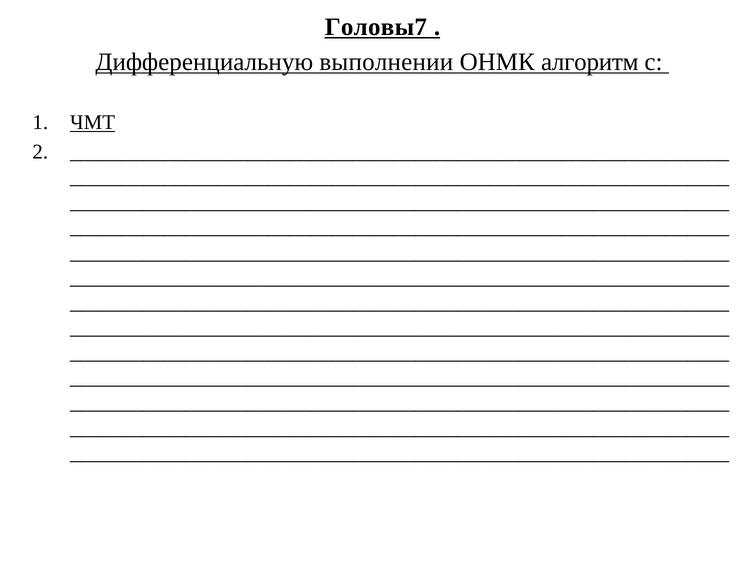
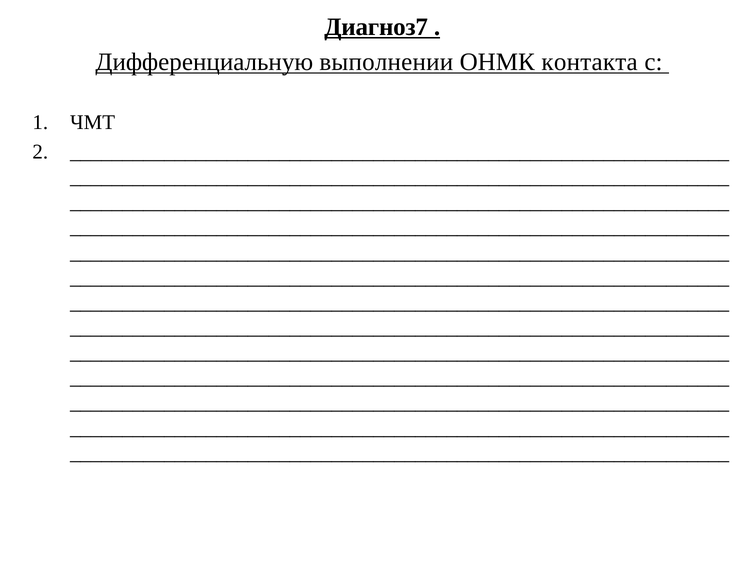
Головы7: Головы7 -> Диагноз7 (376, 27)
алгоритм: алгоритм -> контакта (590, 62)
ЧМТ underline: present -> none (93, 123)
